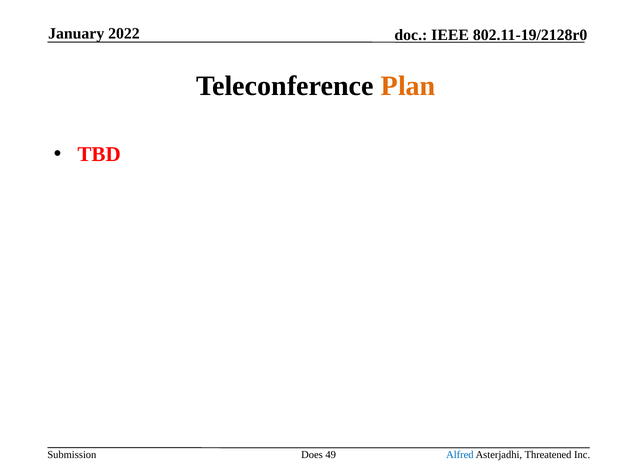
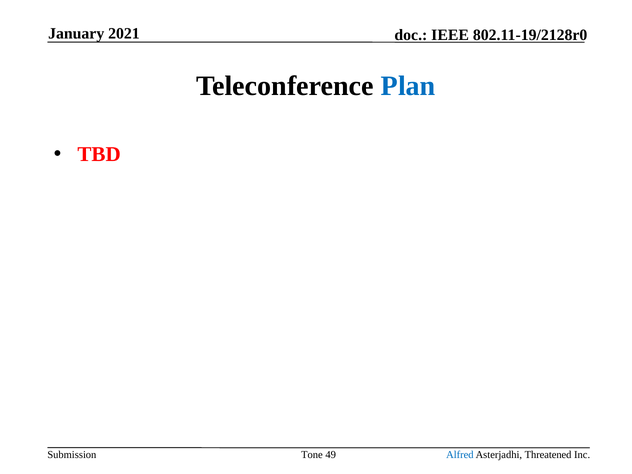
2022: 2022 -> 2021 (124, 34)
Plan colour: orange -> blue (408, 86)
Does: Does -> Tone (312, 455)
